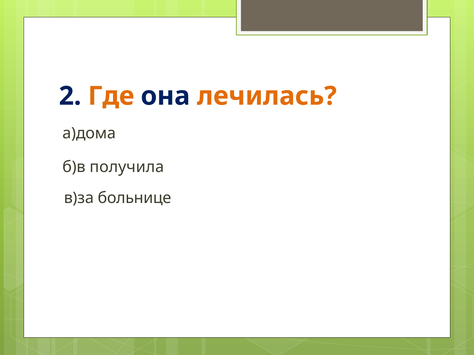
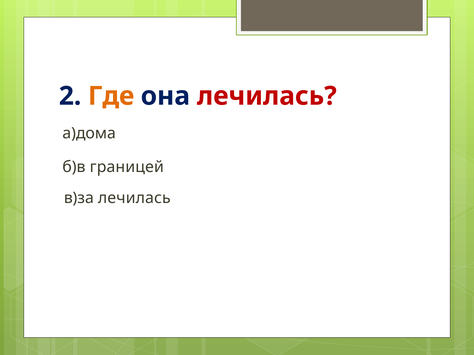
лечилась colour: orange -> red (267, 96)
получила: получила -> границей (127, 167)
в)за больнице: больнице -> лечилась (134, 198)
